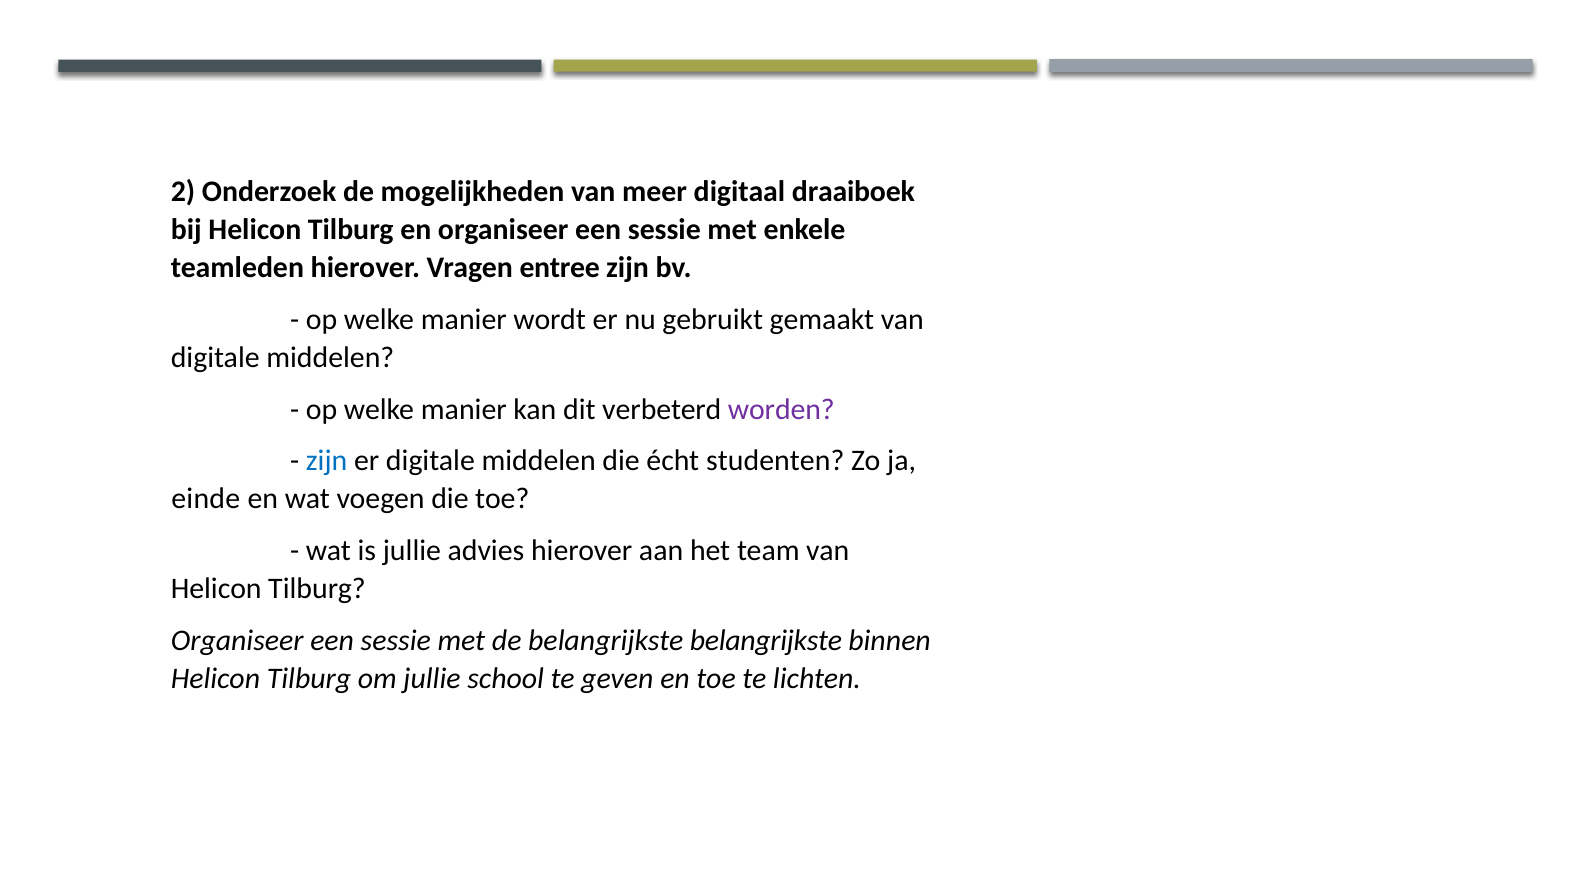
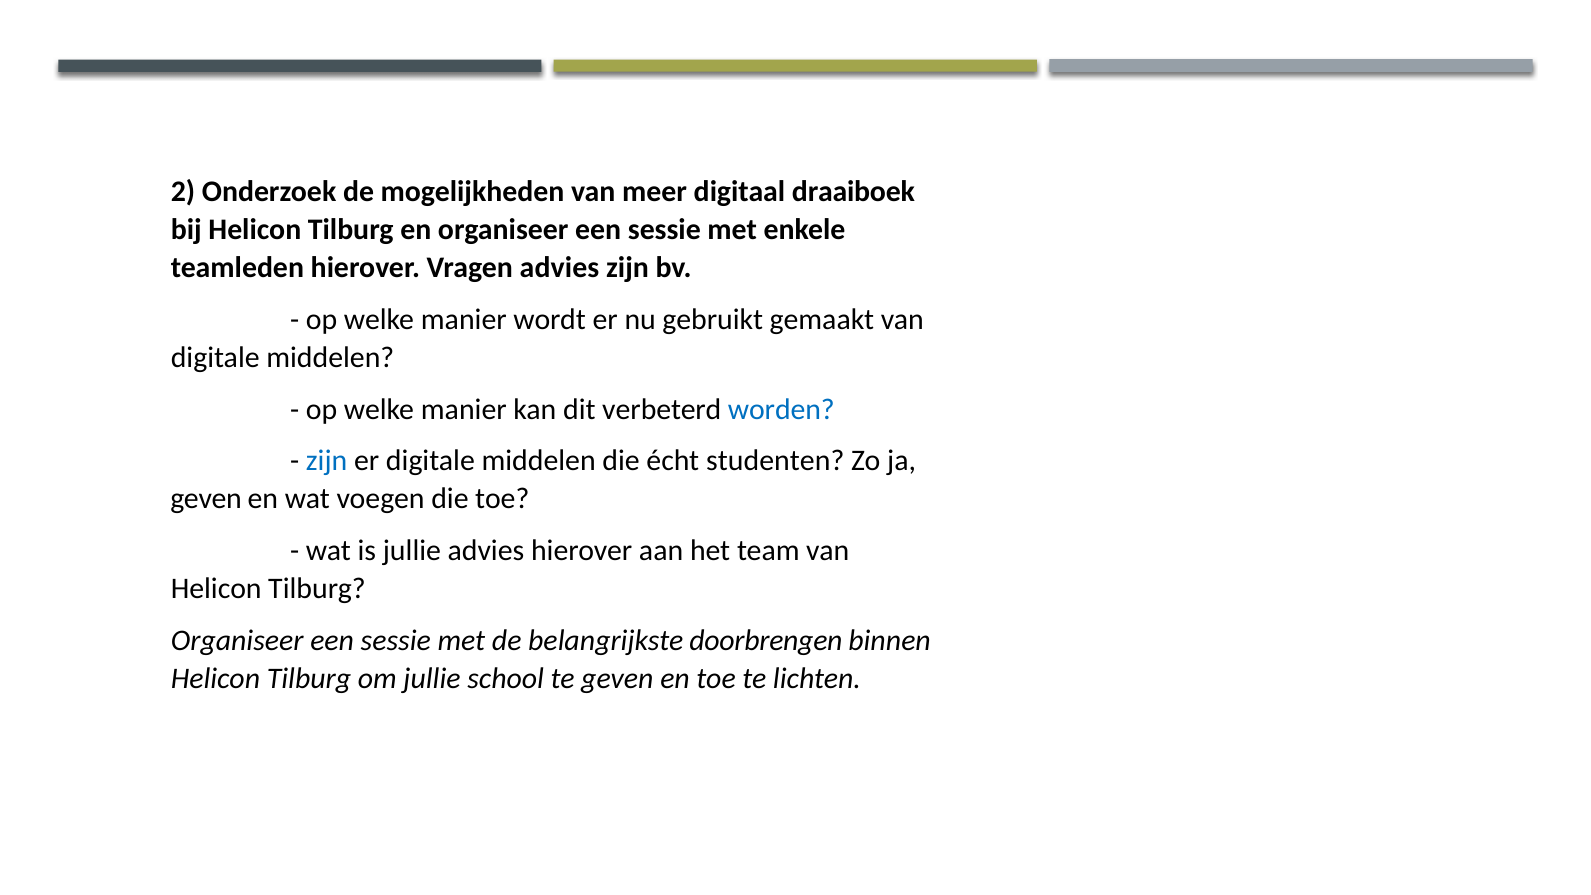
Vragen entree: entree -> advies (560, 268)
worden colour: purple -> blue (781, 409)
einde: einde -> geven (206, 499)
belangrijkste belangrijkste: belangrijkste -> doorbrengen (766, 640)
